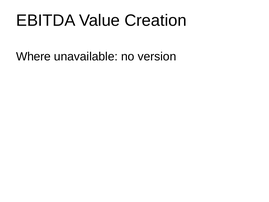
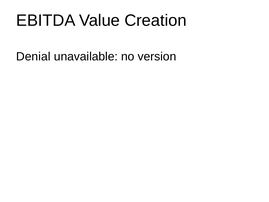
Where: Where -> Denial (33, 56)
